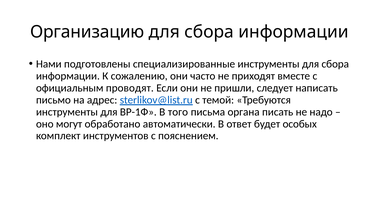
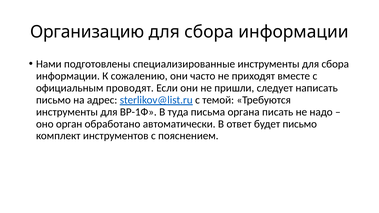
того: того -> туда (178, 112)
могут: могут -> орган (69, 124)
будет особых: особых -> письмо (300, 124)
